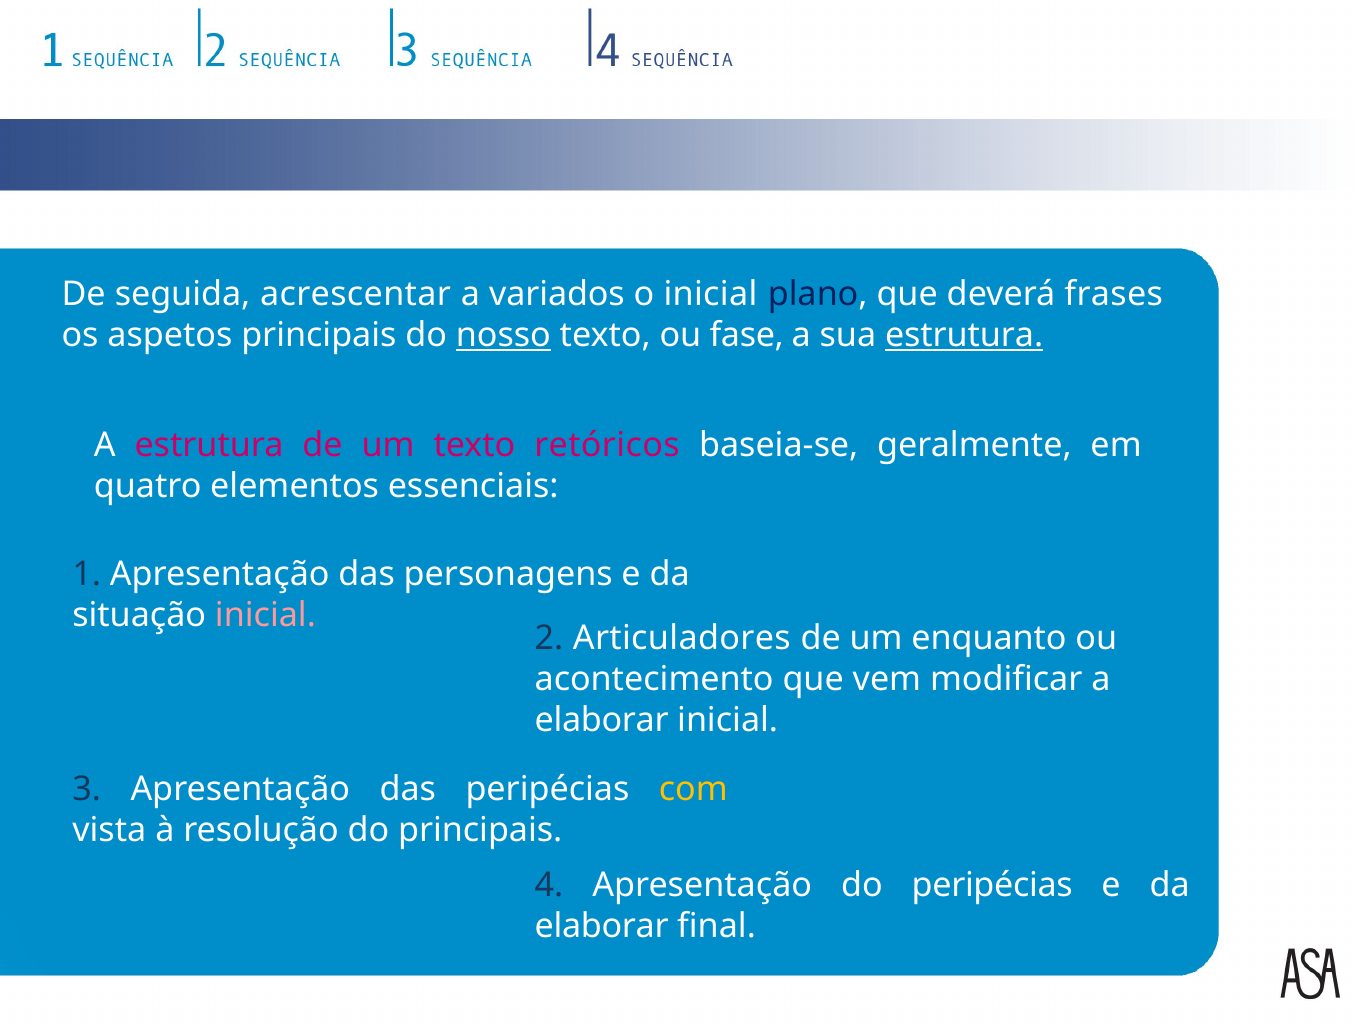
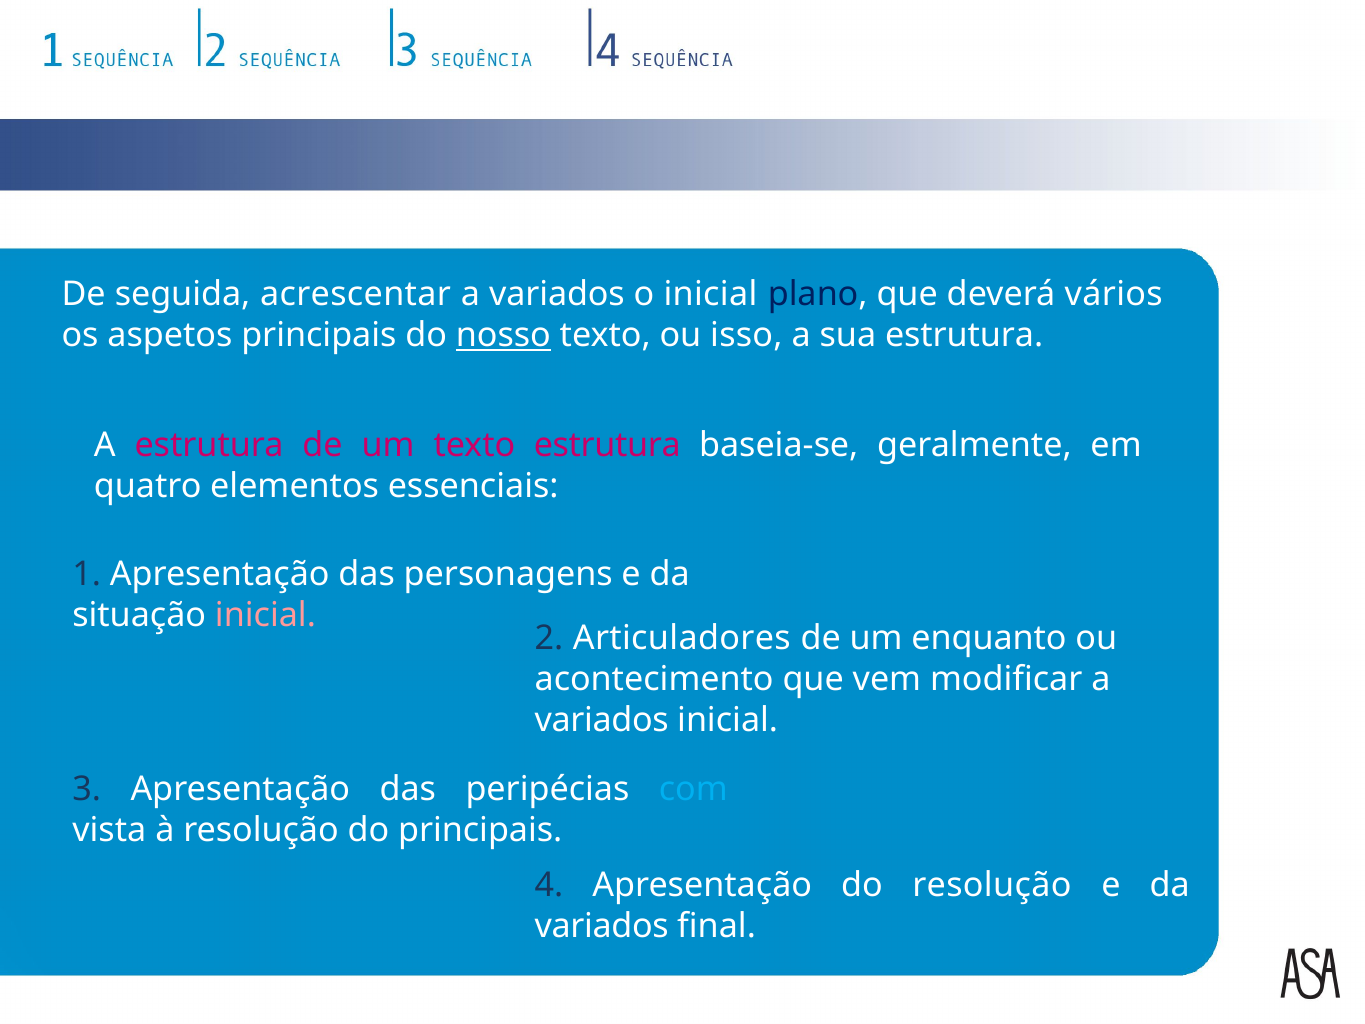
frases: frases -> vários (1114, 294)
fase: fase -> isso (746, 335)
estrutura underline: present -> none (964, 335)
texto retóricos: retóricos -> estrutura (607, 445)
elaborar: elaborar -> variados (602, 720)
com colour: yellow -> light blue (693, 789)
do peripécias: peripécias -> resolução (992, 885)
elaborar: elaborar -> variados (602, 926)
